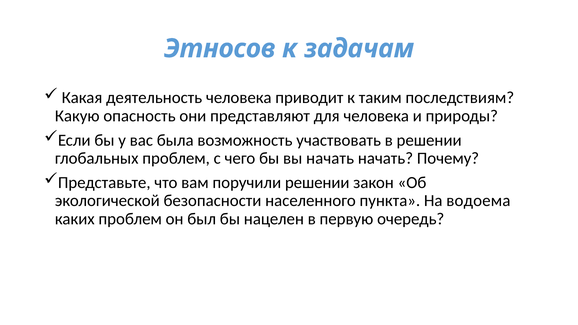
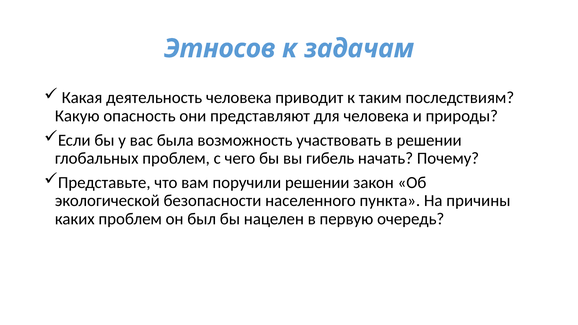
вы начать: начать -> гибель (330, 158)
водоема: водоема -> причины (478, 201)
